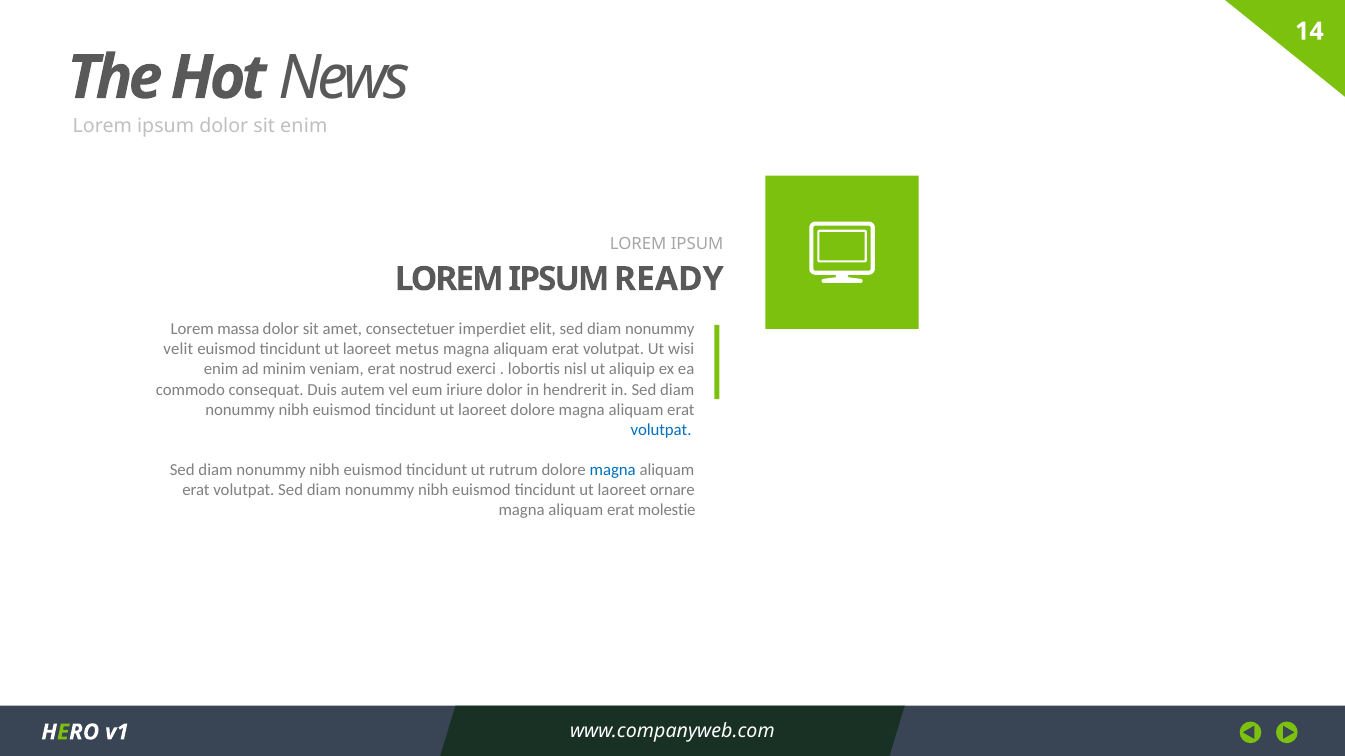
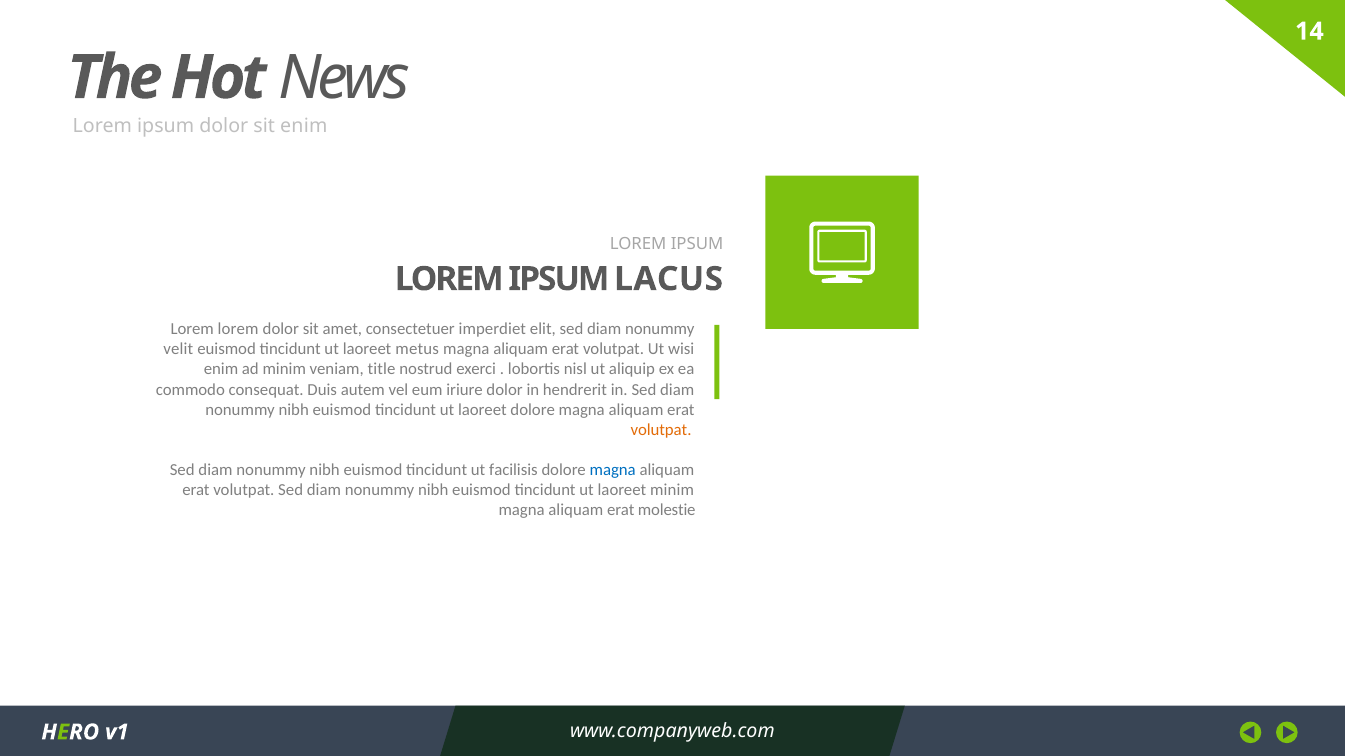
READY: READY -> LACUS (669, 279)
Lorem massa: massa -> lorem (238, 329)
veniam erat: erat -> title (382, 370)
volutpat colour: blue -> orange (661, 430)
rutrum: rutrum -> facilisis (513, 470)
laoreet ornare: ornare -> minim (672, 491)
